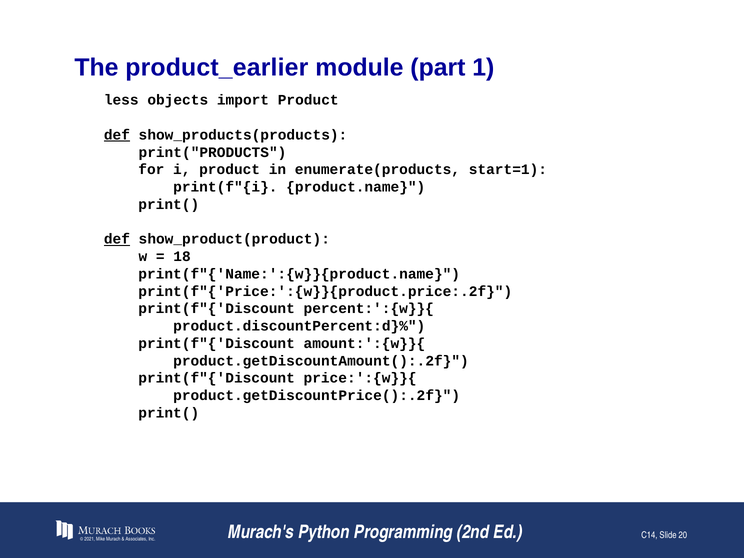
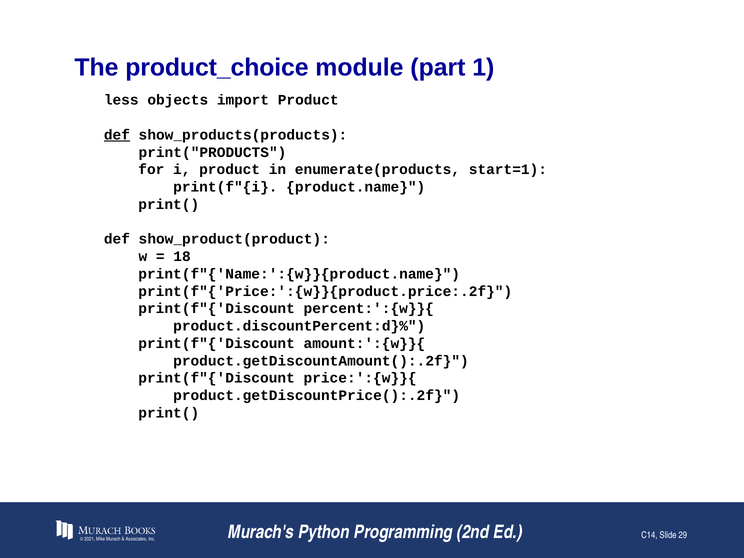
product_earlier: product_earlier -> product_choice (217, 68)
def underline: present -> none (117, 239)
20: 20 -> 29 (683, 535)
